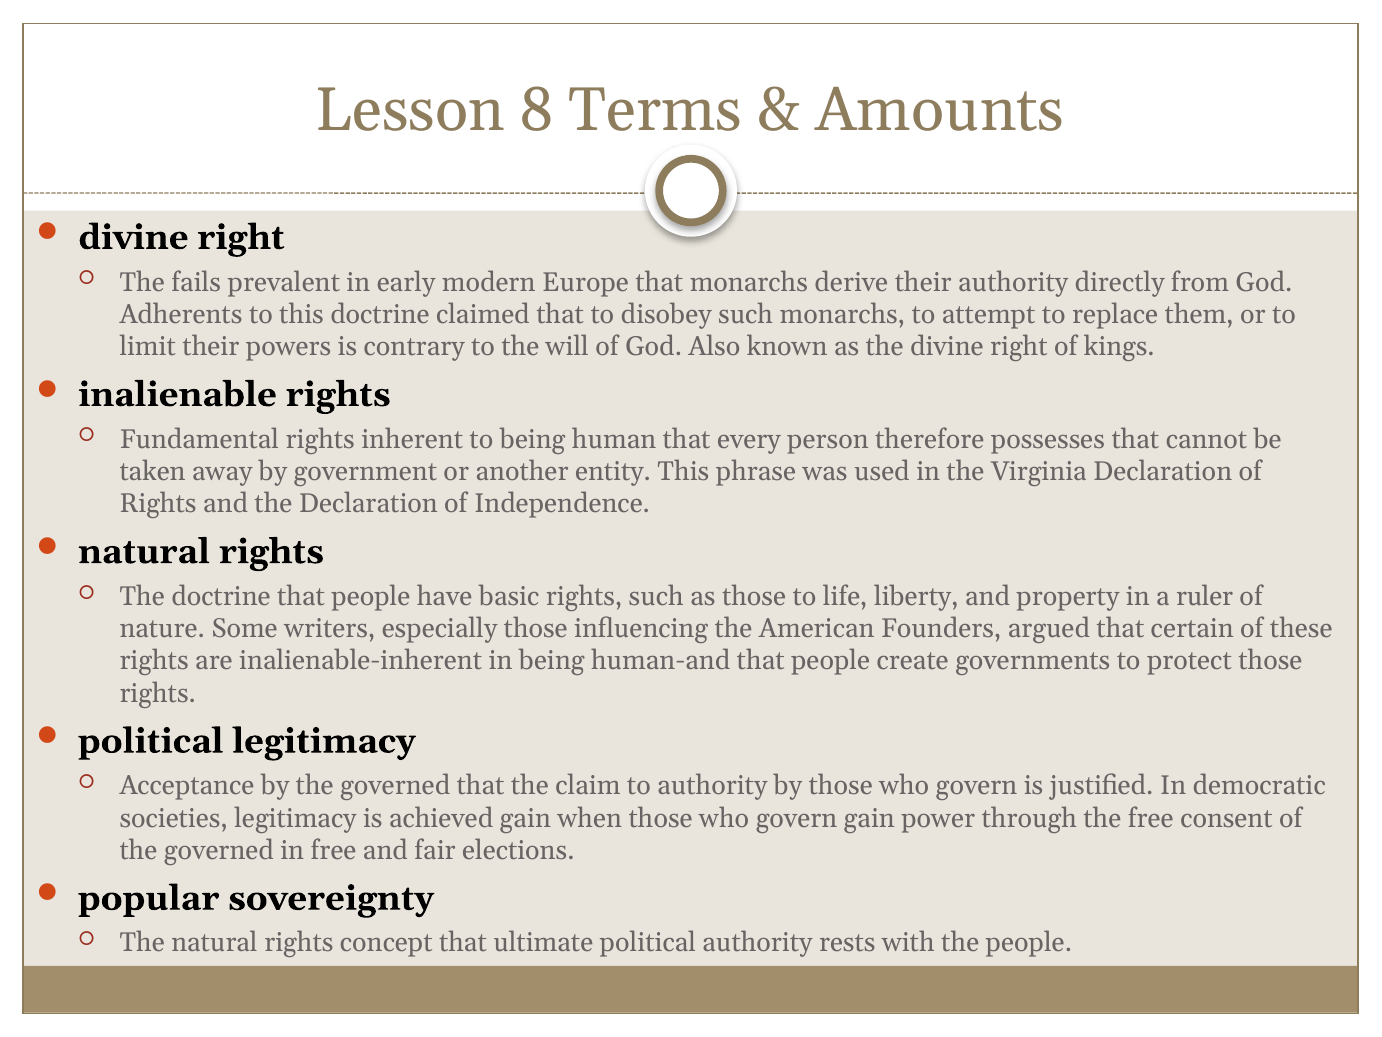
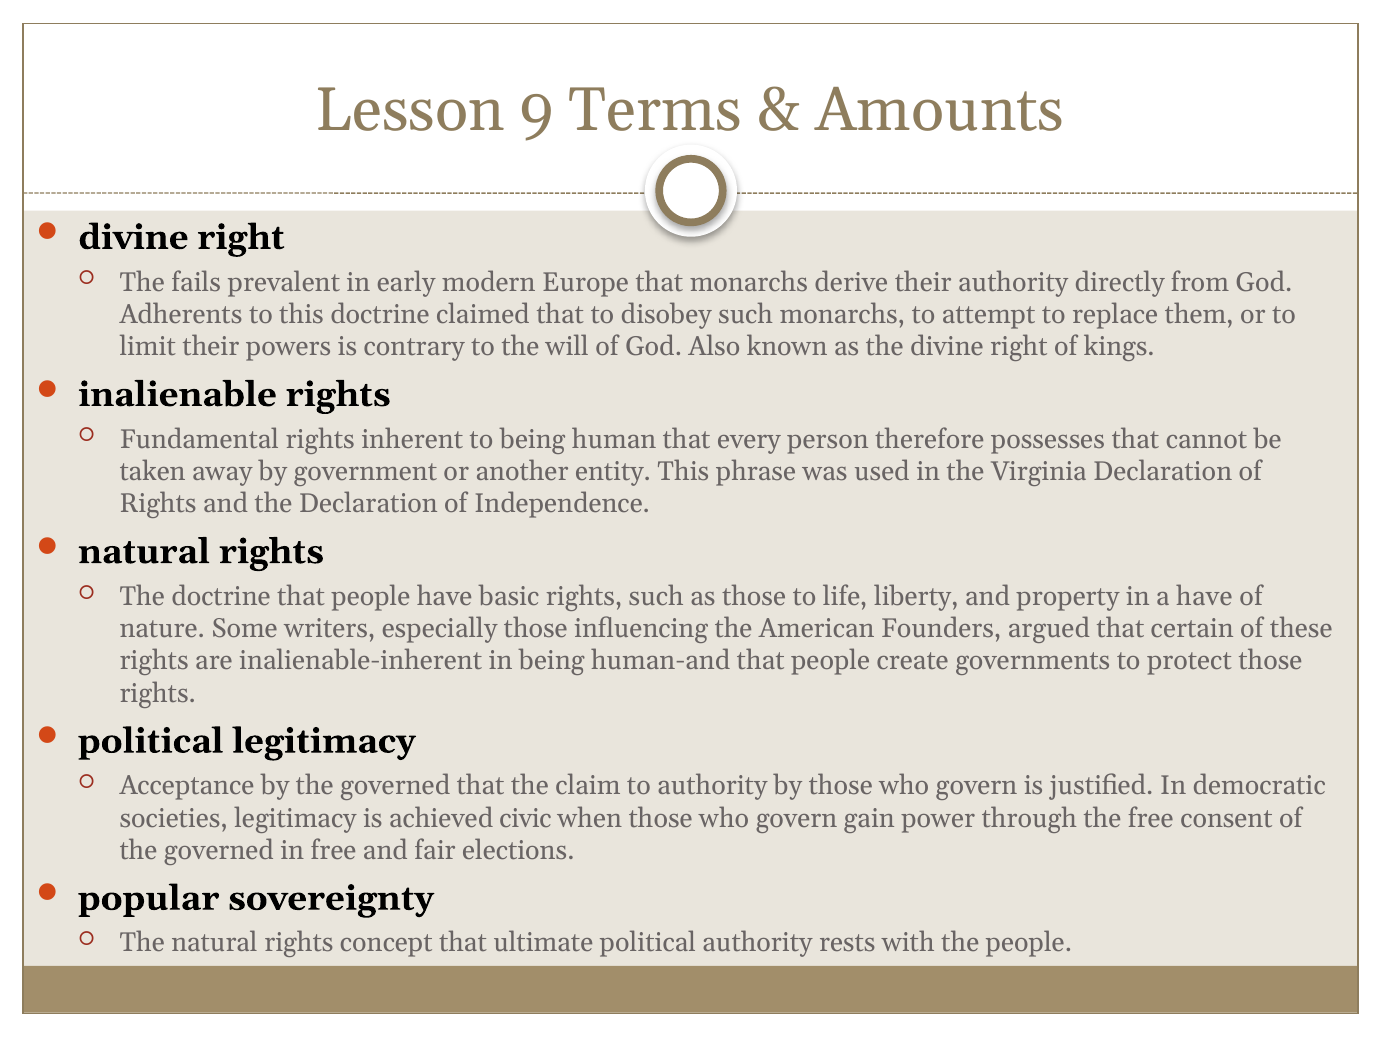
8: 8 -> 9 (537, 110)
a ruler: ruler -> have (1204, 596)
achieved gain: gain -> civic (526, 818)
